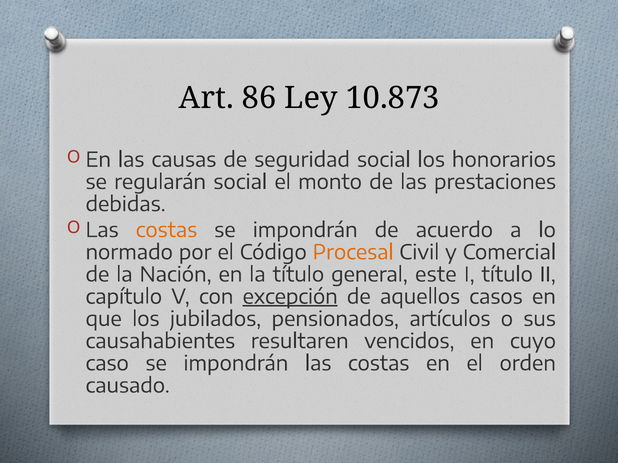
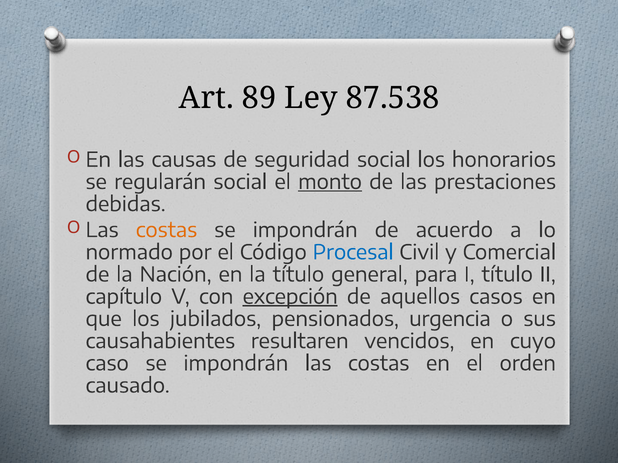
86: 86 -> 89 (259, 98)
10.873: 10.873 -> 87.538 (393, 98)
monto underline: none -> present (330, 182)
Procesal colour: orange -> blue (353, 253)
este: este -> para (436, 275)
artículos: artículos -> urgencia (450, 319)
